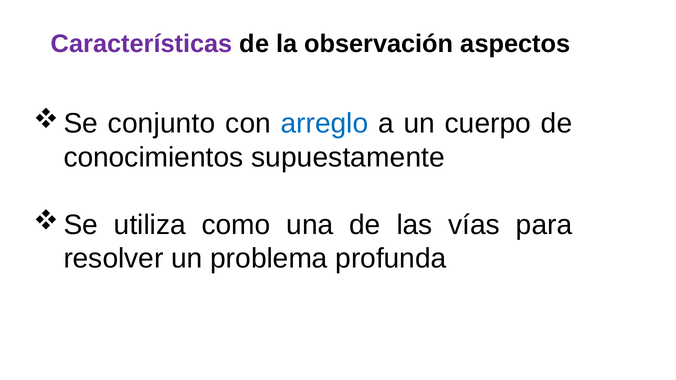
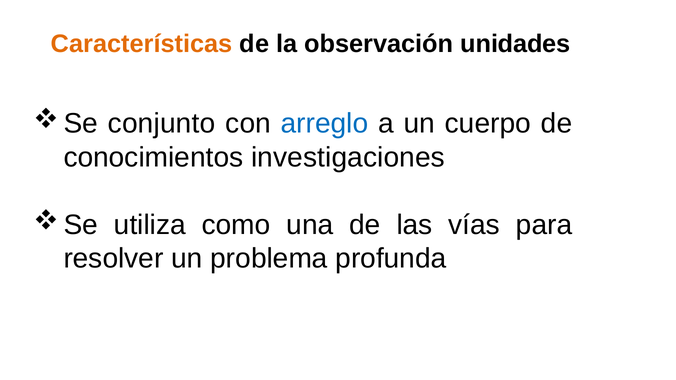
Características colour: purple -> orange (142, 44)
aspectos: aspectos -> unidades (515, 44)
supuestamente: supuestamente -> investigaciones (348, 157)
